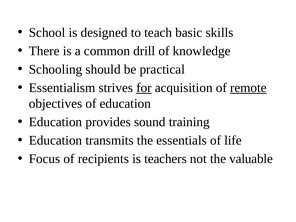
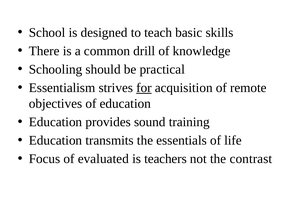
remote underline: present -> none (248, 88)
recipients: recipients -> evaluated (103, 159)
valuable: valuable -> contrast (251, 159)
